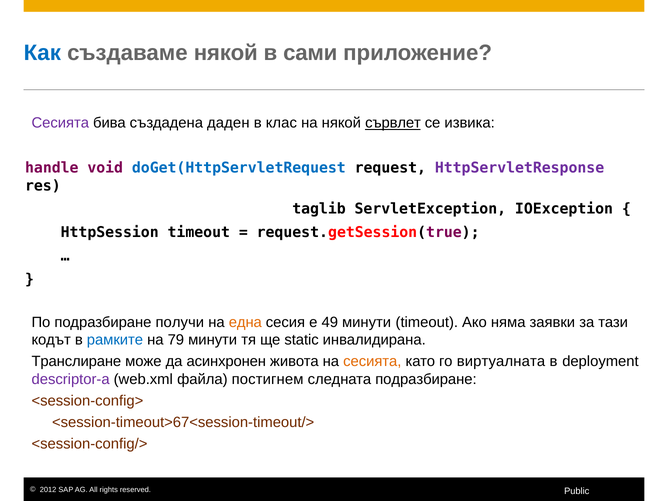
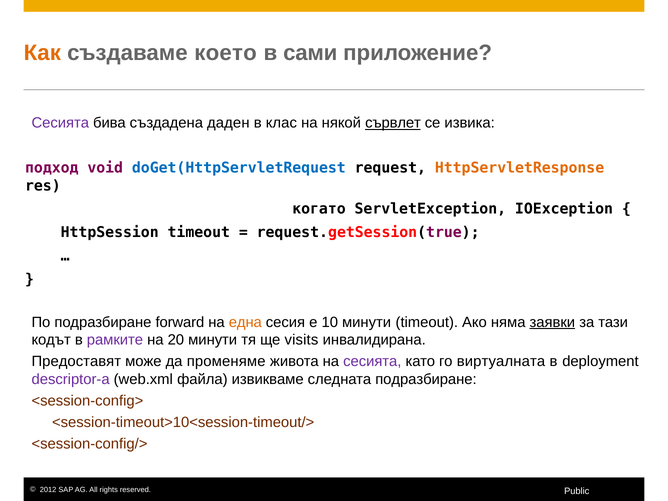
Как colour: blue -> orange (42, 53)
създаваме някой: някой -> което (226, 53)
handle: handle -> подход (52, 168)
HttpServletResponse colour: purple -> orange (520, 168)
taglib: taglib -> когато (319, 209)
получи: получи -> forward (180, 322)
49: 49 -> 10 (330, 322)
заявки underline: none -> present (552, 322)
рамките colour: blue -> purple (115, 340)
79: 79 -> 20 (176, 340)
static: static -> visits (301, 340)
Транслиране: Транслиране -> Предоставят (76, 362)
асинхронен: асинхронен -> променяме (226, 362)
сесията colour: orange -> purple (372, 362)
постигнем: постигнем -> извикваме (268, 379)
<session-timeout>67<session-timeout/>: <session-timeout>67<session-timeout/> -> <session-timeout>10<session-timeout/> (183, 422)
